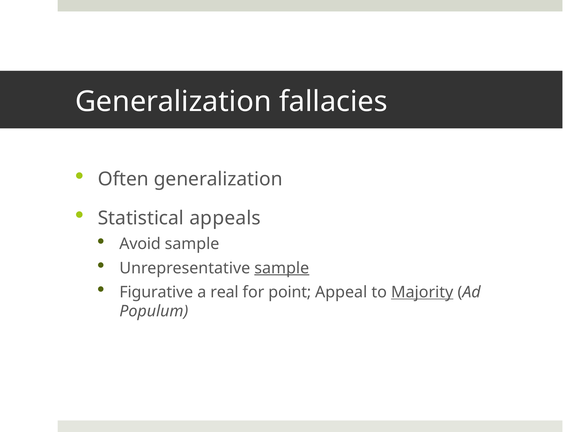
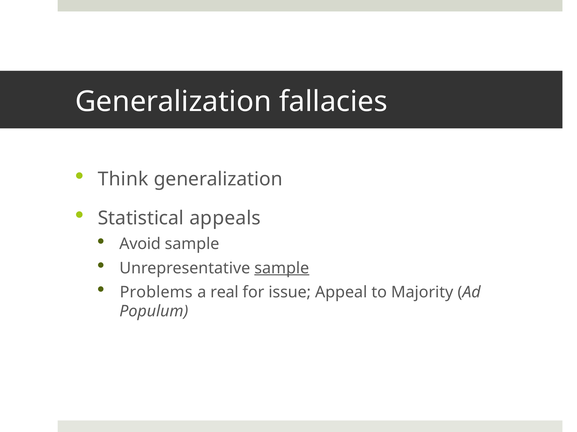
Often: Often -> Think (123, 180)
Figurative: Figurative -> Problems (156, 293)
point: point -> issue (290, 293)
Majority underline: present -> none (422, 293)
